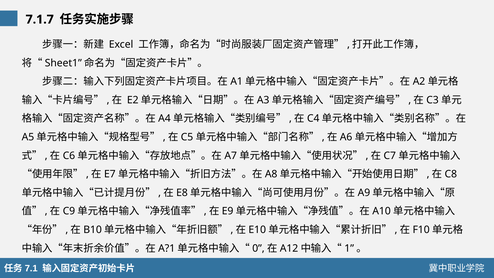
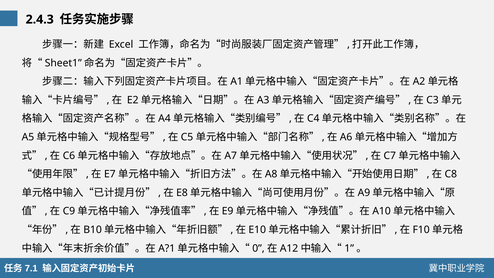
7.1.7: 7.1.7 -> 2.4.3 (40, 19)
